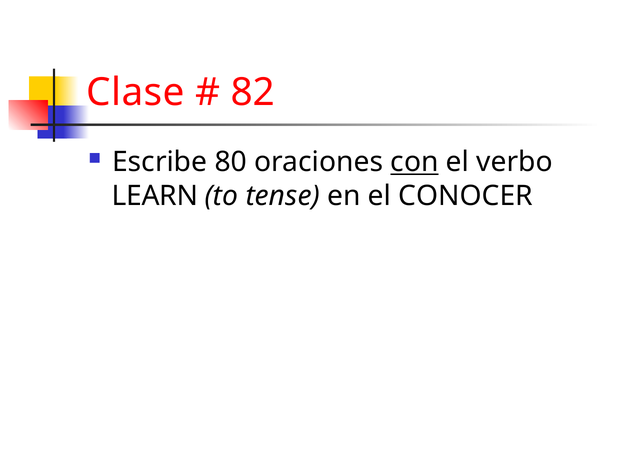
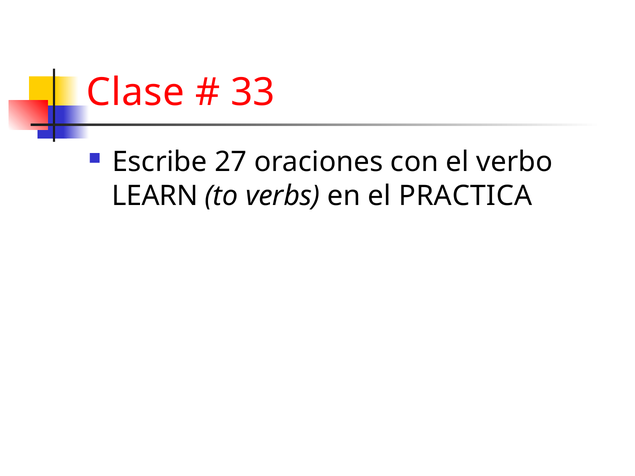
82: 82 -> 33 (253, 93)
80: 80 -> 27 (231, 162)
con underline: present -> none (414, 162)
tense: tense -> verbs (283, 196)
CONOCER: CONOCER -> PRACTICA (465, 196)
